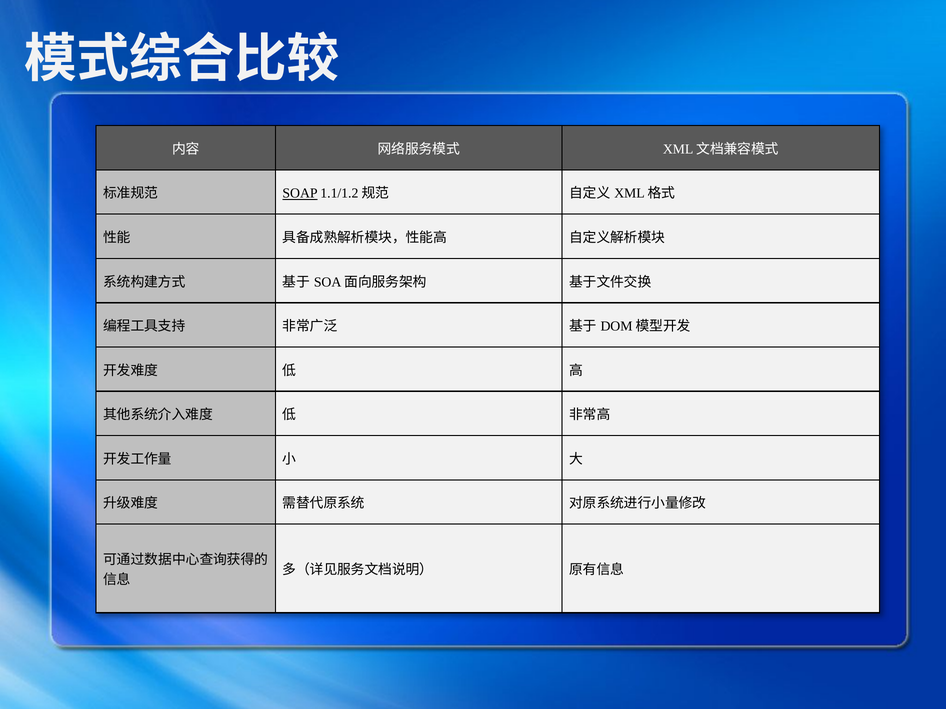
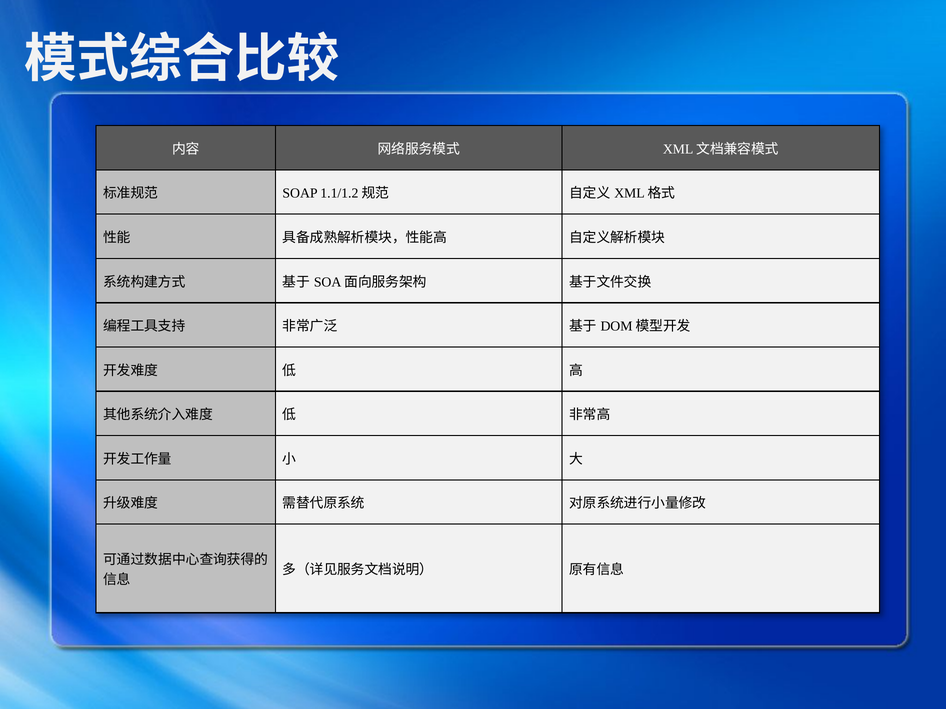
SOAP underline: present -> none (300, 194)
